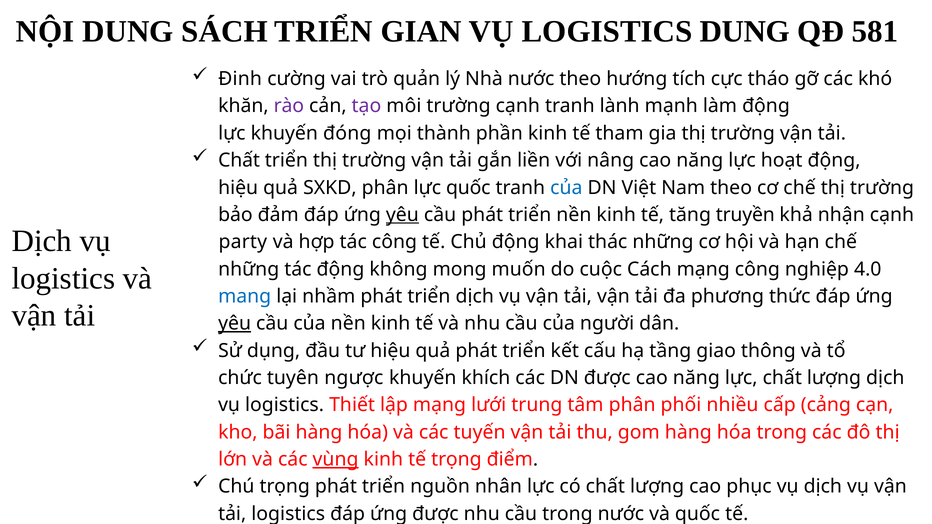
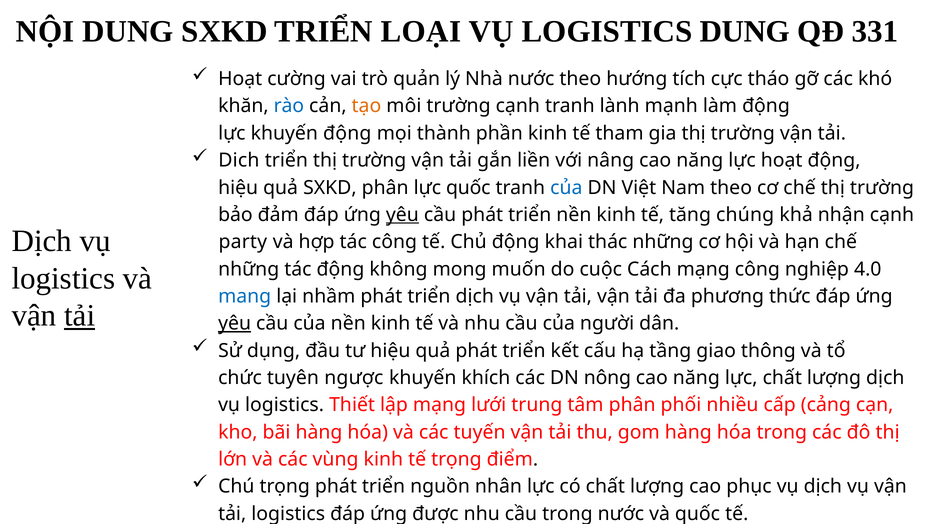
DUNG SÁCH: SÁCH -> SXKD (225, 32)
GIAN: GIAN -> LOẠI (421, 32)
581: 581 -> 331 (875, 32)
Định: Định -> Hoạt (240, 79)
rào colour: purple -> blue (289, 106)
tạo colour: purple -> orange (366, 106)
khuyến đóng: đóng -> động (347, 133)
Chất: Chất -> Dịch (239, 160)
truyền: truyền -> chúng (745, 215)
tải underline: none -> present (80, 316)
DN được: được -> nông (607, 378)
vùng underline: present -> none (336, 460)
